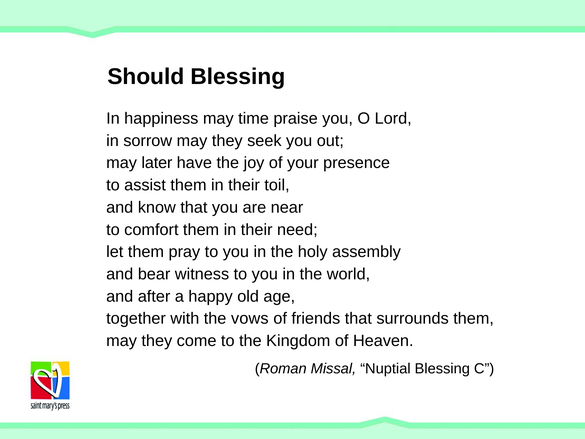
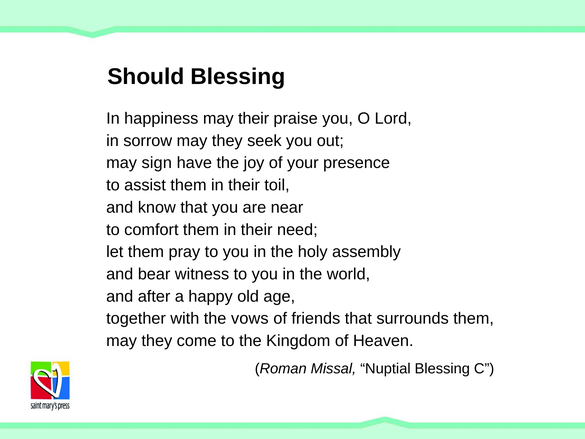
may time: time -> their (254, 118)
later: later -> sign (157, 163)
